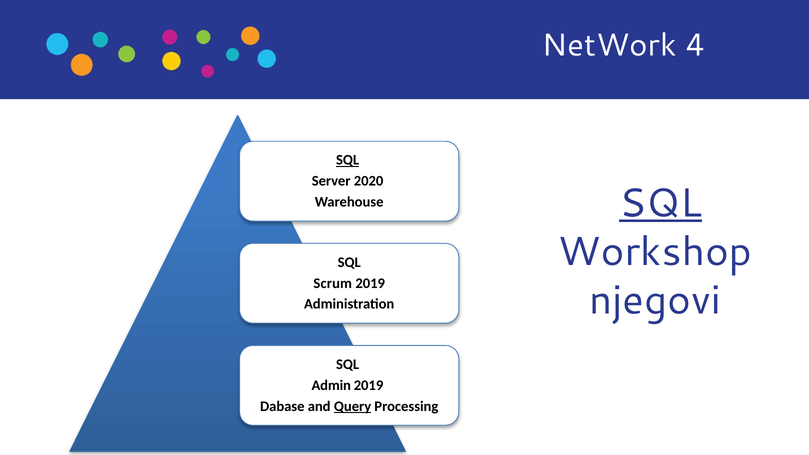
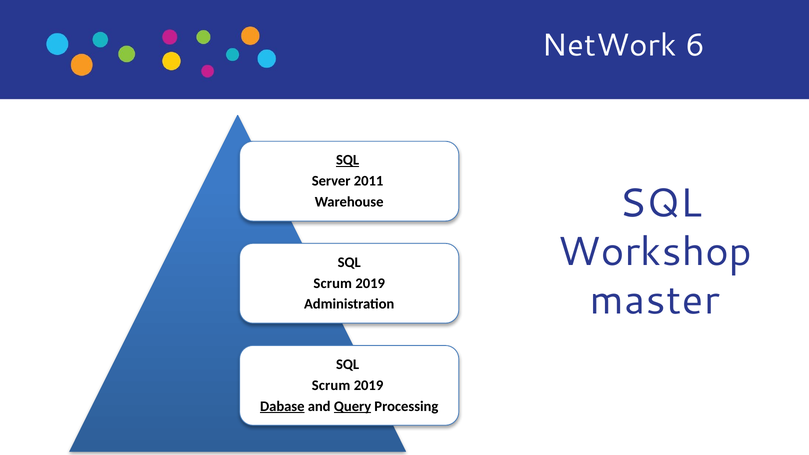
4: 4 -> 6 (695, 45)
2020: 2020 -> 2011 (369, 181)
SQL underline: present -> none (661, 203)
njegovi: njegovi -> master (655, 301)
Admin: Admin -> Scrum (331, 385)
Dabase underline: none -> present (282, 406)
